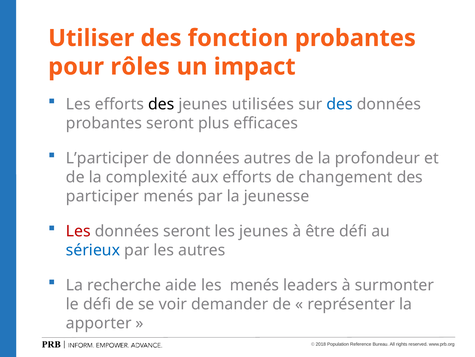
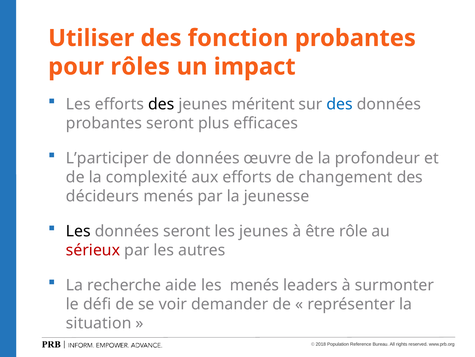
utilisées: utilisées -> méritent (263, 104)
données autres: autres -> œuvre (267, 158)
participer: participer -> décideurs (103, 196)
Les colour: red -> black (78, 231)
être défi: défi -> rôle (353, 231)
sérieux colour: blue -> red (93, 250)
apporter: apporter -> situation (99, 323)
